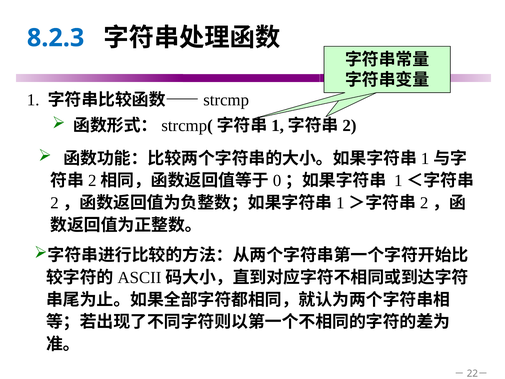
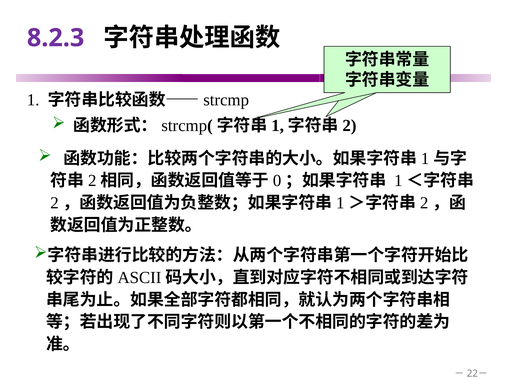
8.2.3 colour: blue -> purple (56, 38)
